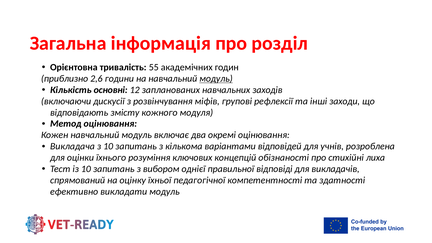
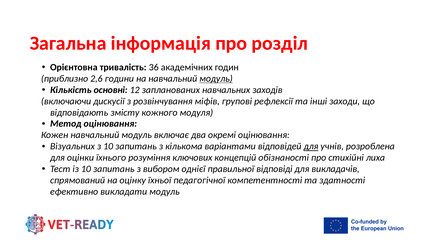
55: 55 -> 36 (154, 67)
Викладача: Викладача -> Візуальних (72, 146)
для underline: none -> present (311, 146)
